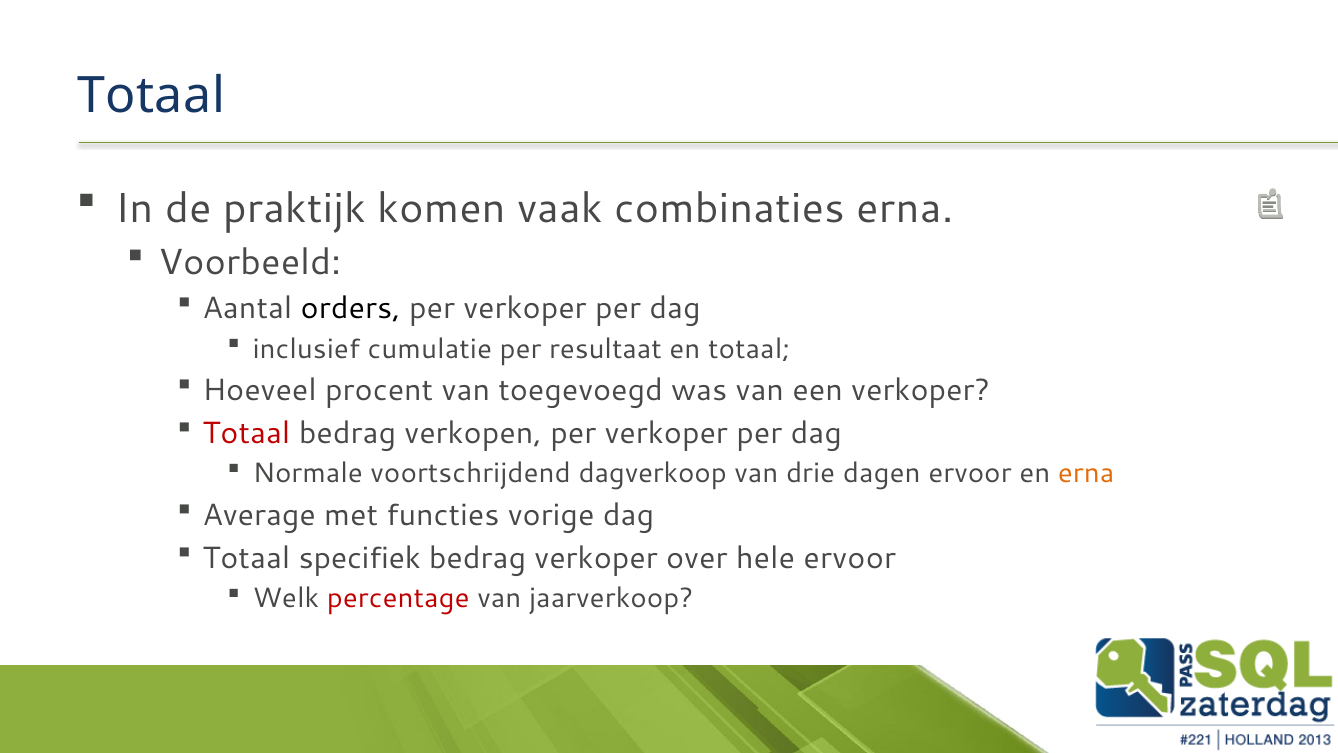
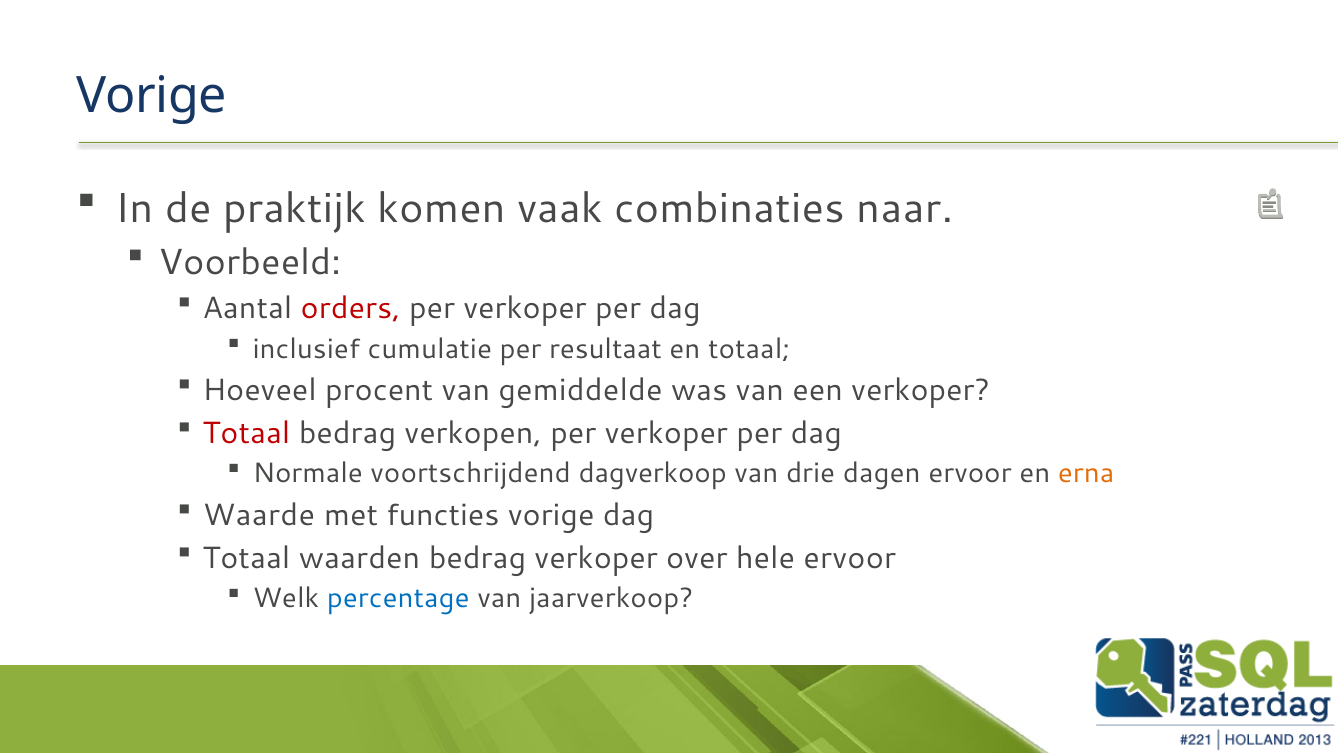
Totaal: Totaal -> Vorige (152, 96)
combinaties erna: erna -> naar (905, 209)
orders colour: black -> red (351, 308)
toegevoegd: toegevoegd -> gemiddelde (581, 390)
Average: Average -> Waarde (259, 515)
specifiek: specifiek -> waarden (360, 558)
percentage colour: red -> blue (398, 598)
